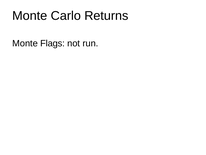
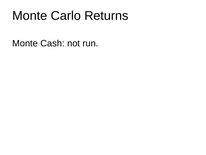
Flags: Flags -> Cash (52, 43)
